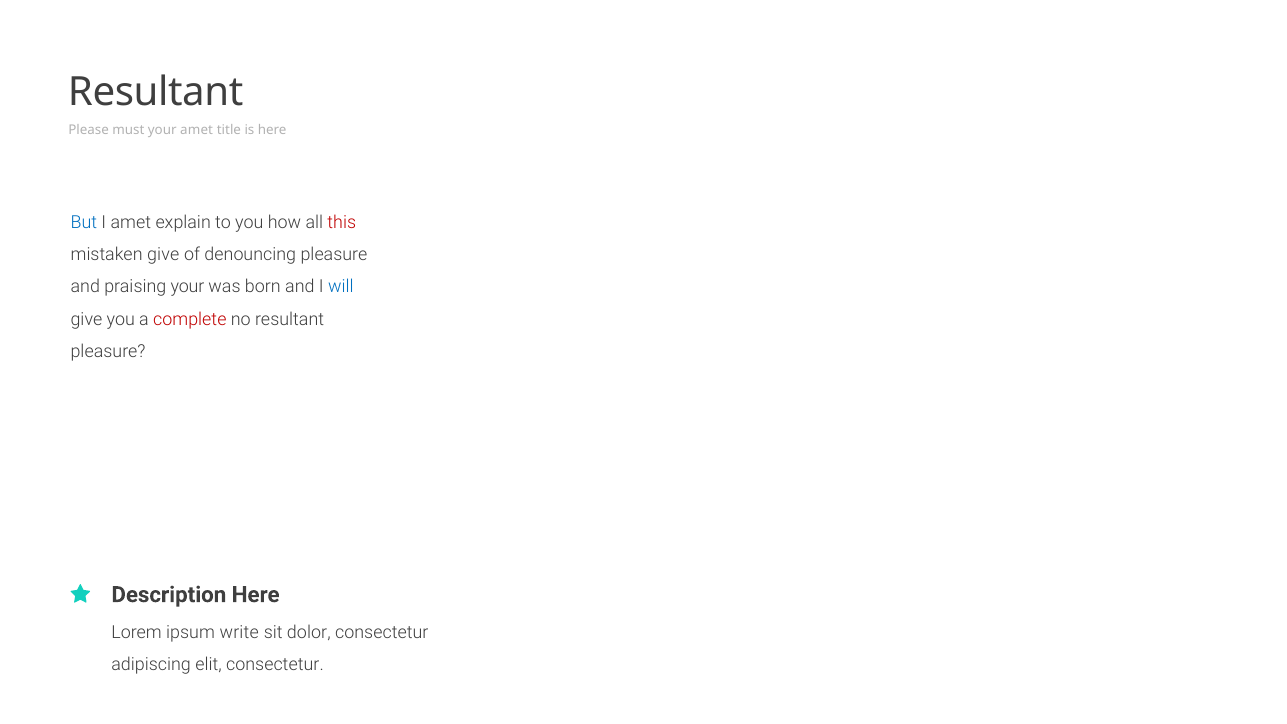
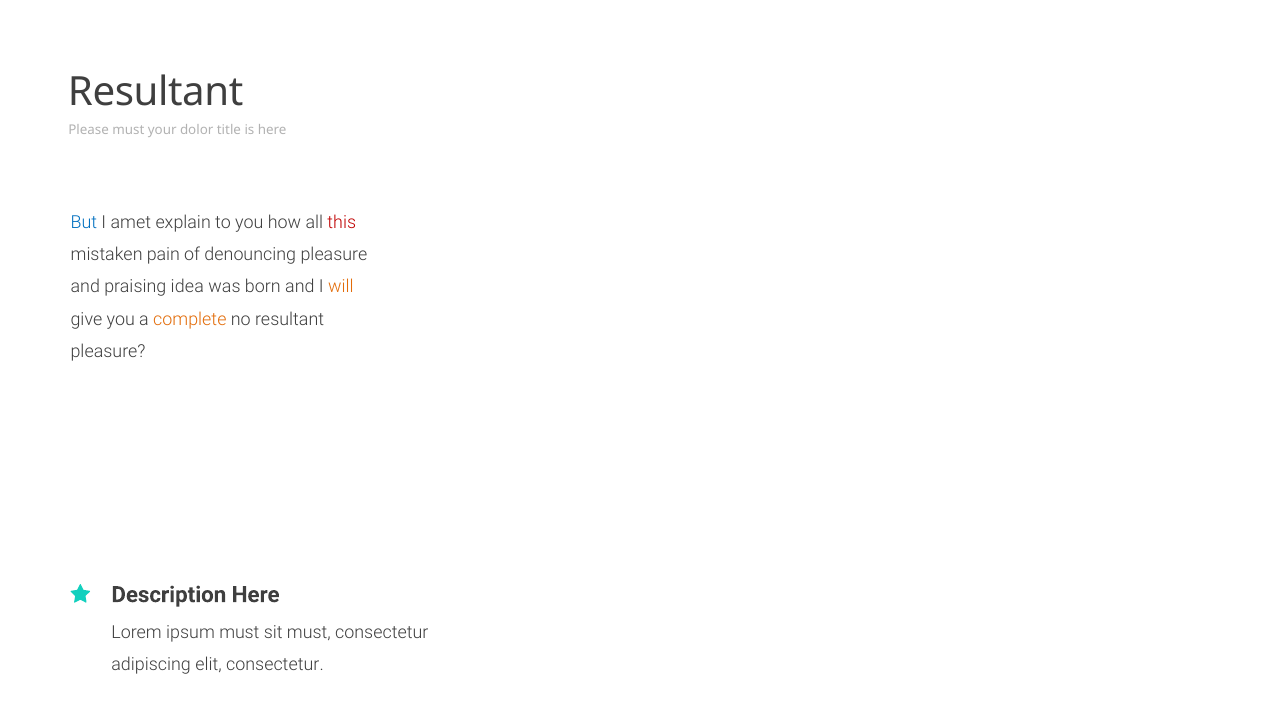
your amet: amet -> dolor (197, 130)
mistaken give: give -> pain (163, 255)
praising your: your -> idea (187, 287)
will colour: blue -> orange (341, 287)
complete colour: red -> orange (190, 319)
ipsum write: write -> must (239, 633)
sit dolor: dolor -> must (309, 633)
